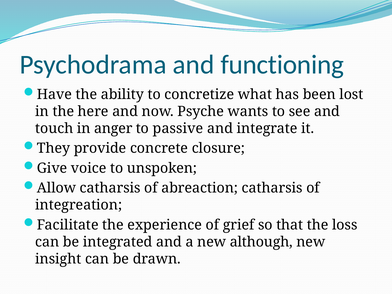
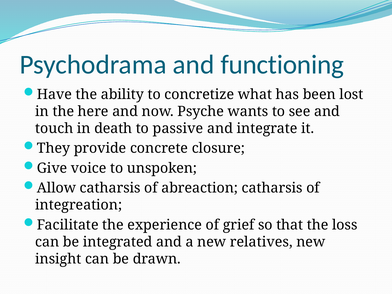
anger: anger -> death (113, 128)
although: although -> relatives (261, 242)
